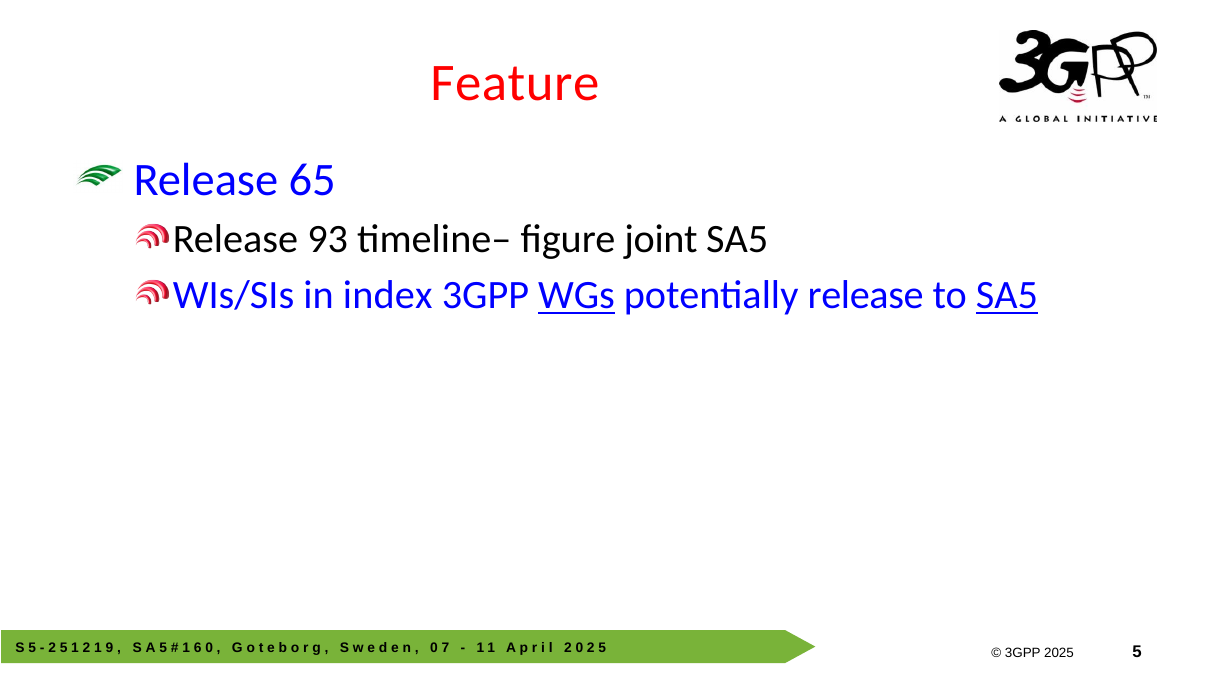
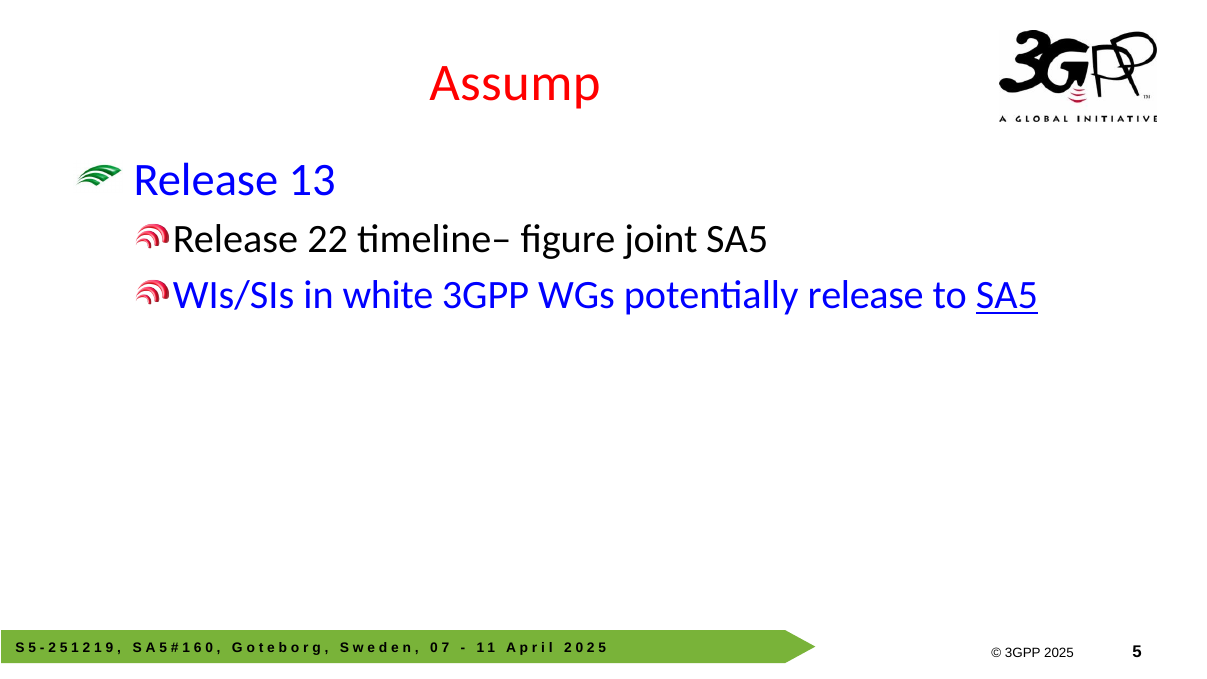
Feature: Feature -> Assump (515, 83)
65: 65 -> 13 (312, 180)
93: 93 -> 22 (328, 239)
index: index -> white (388, 296)
WGs underline: present -> none (577, 296)
